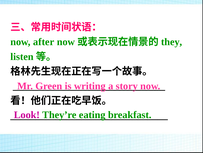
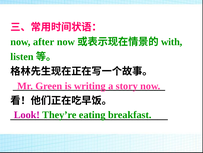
they: they -> with (172, 42)
